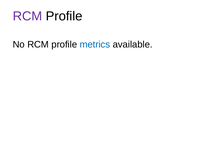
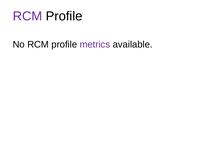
metrics colour: blue -> purple (95, 44)
